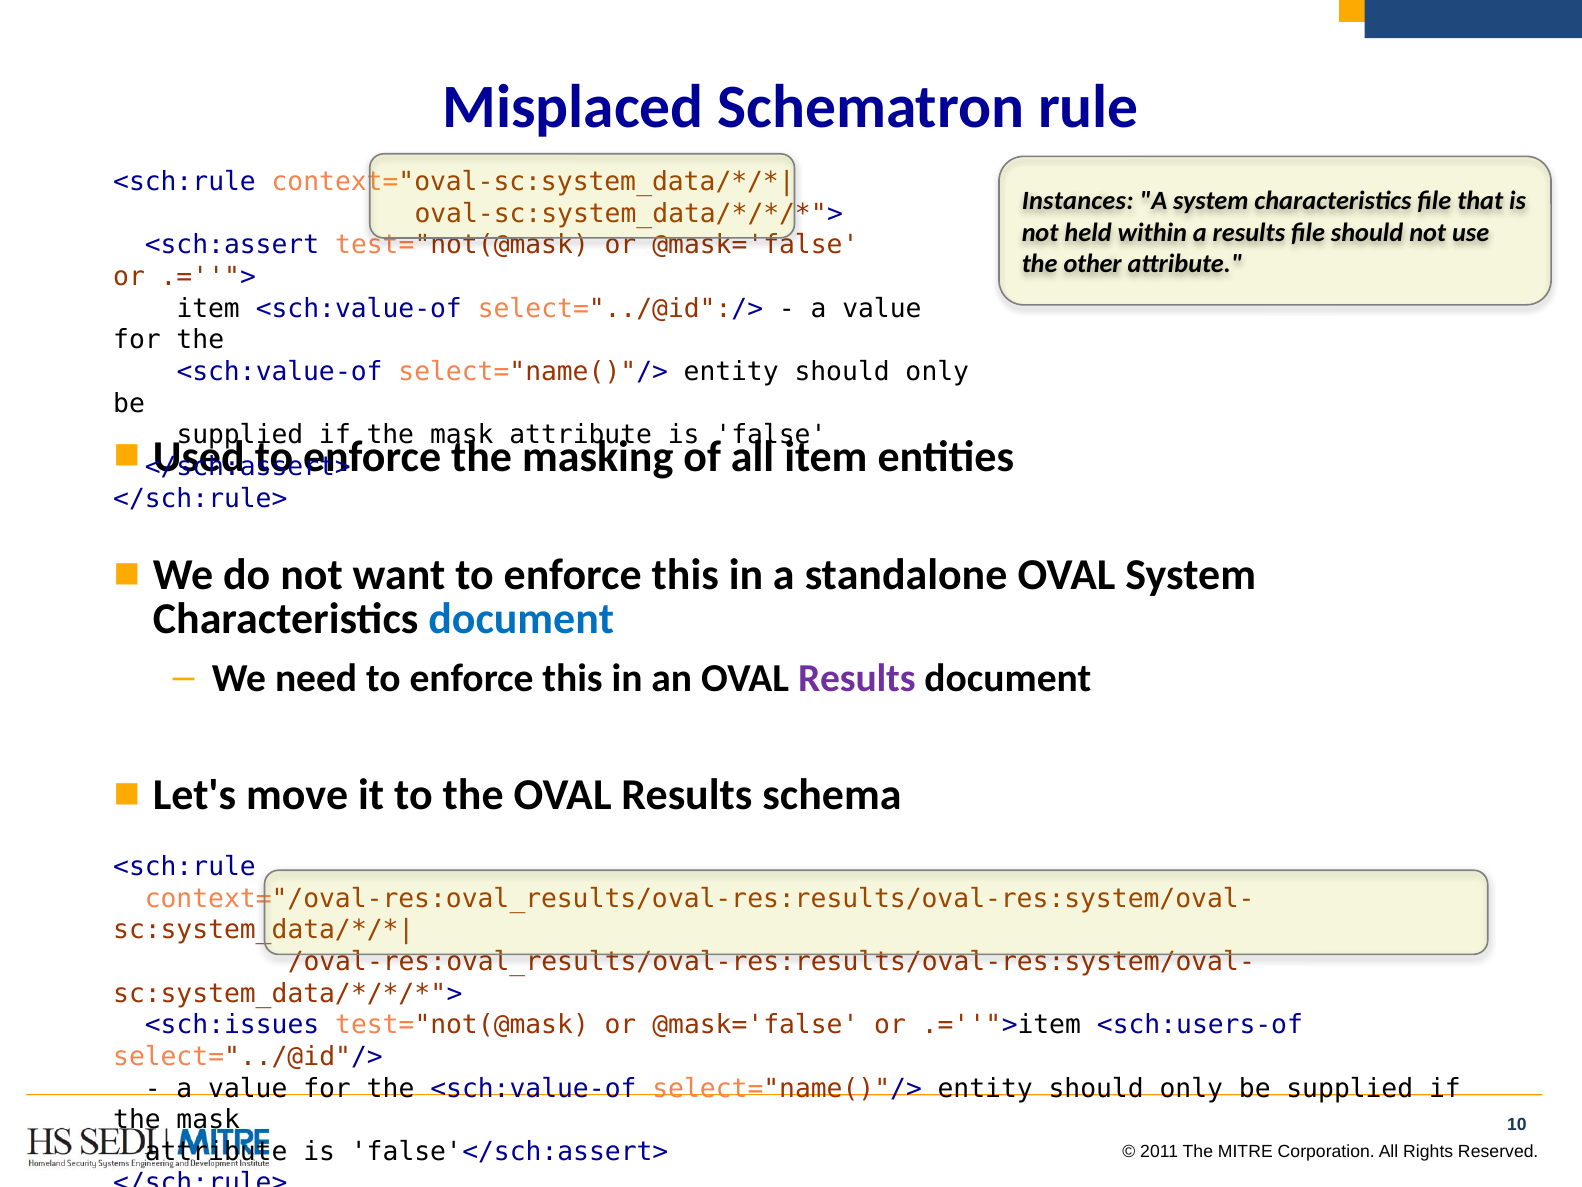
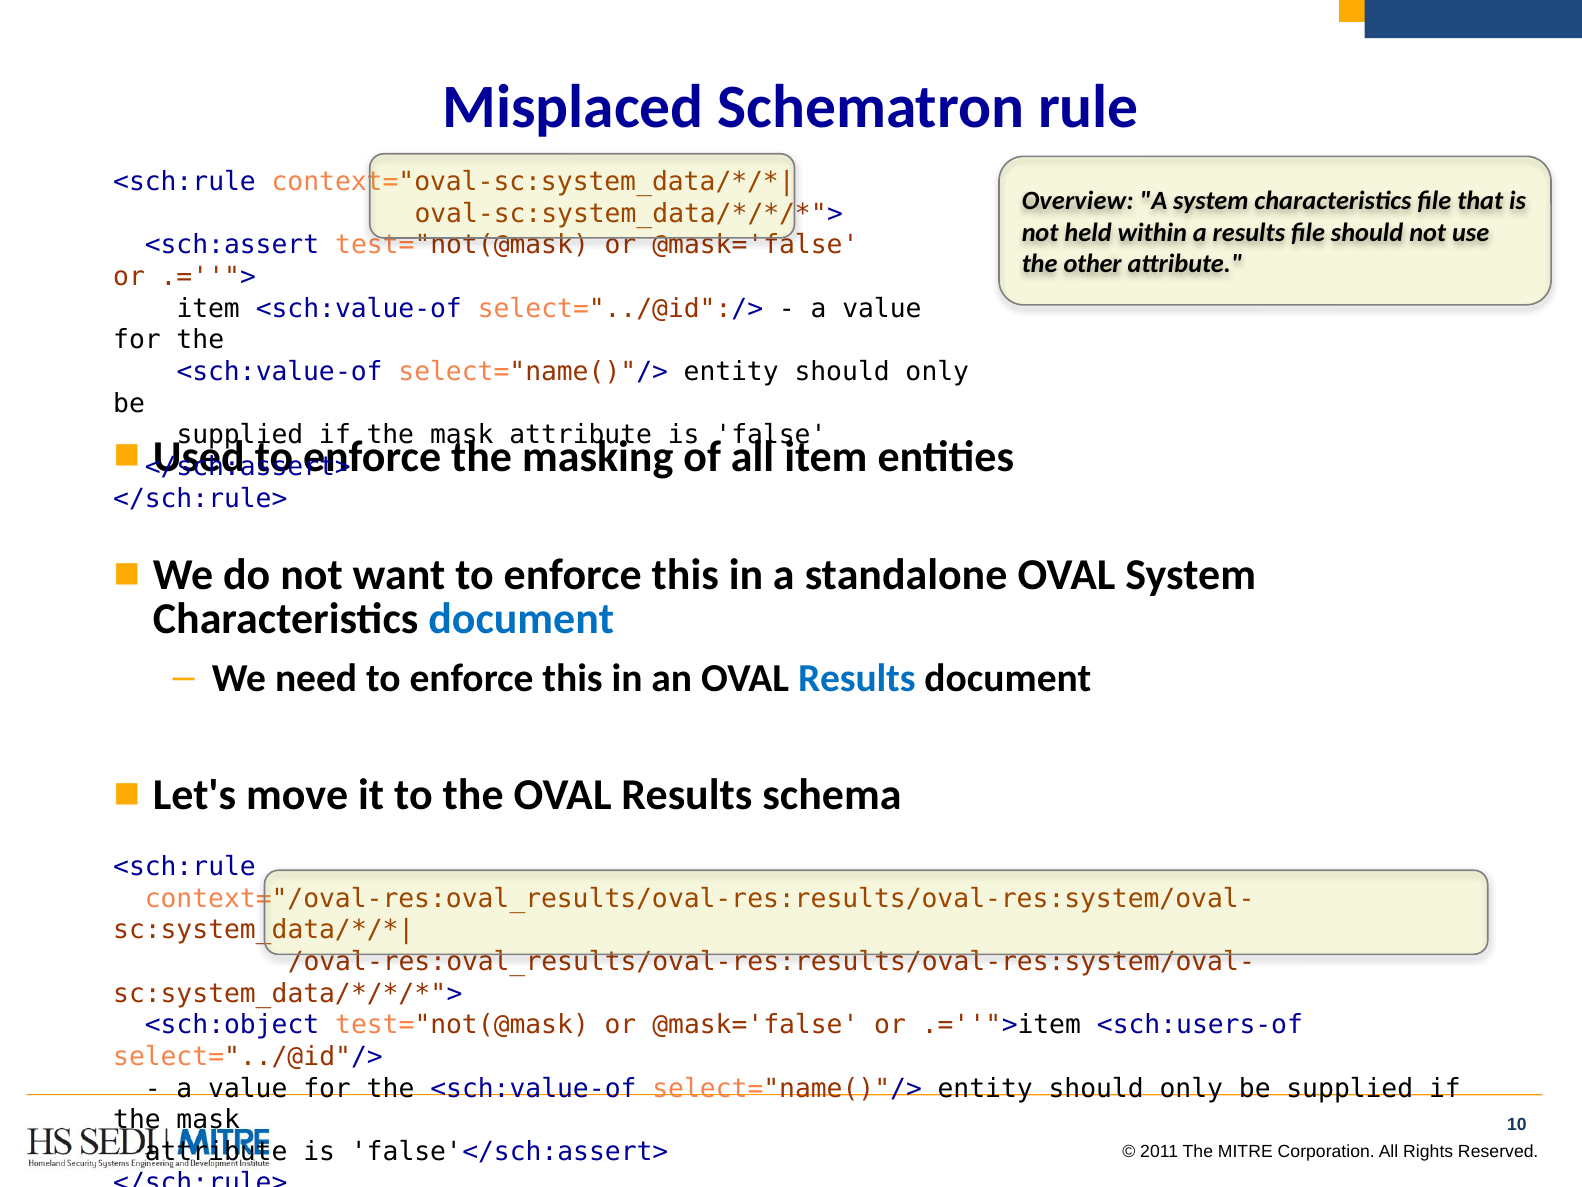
Instances: Instances -> Overview (1078, 201)
Results colour: purple -> blue (857, 679)
<sch:issues: <sch:issues -> <sch:object (232, 1025)
